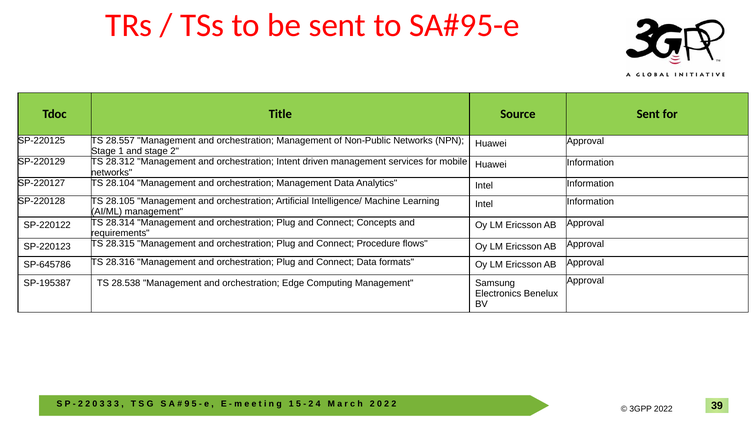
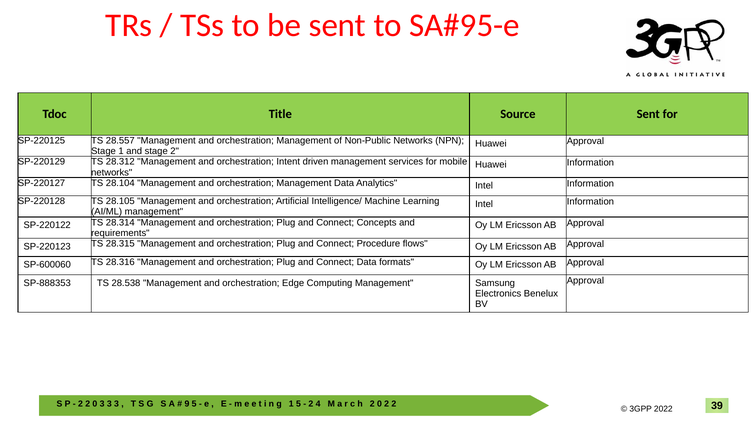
SP-645786: SP-645786 -> SP-600060 (47, 265)
SP-195387: SP-195387 -> SP-888353 (47, 283)
